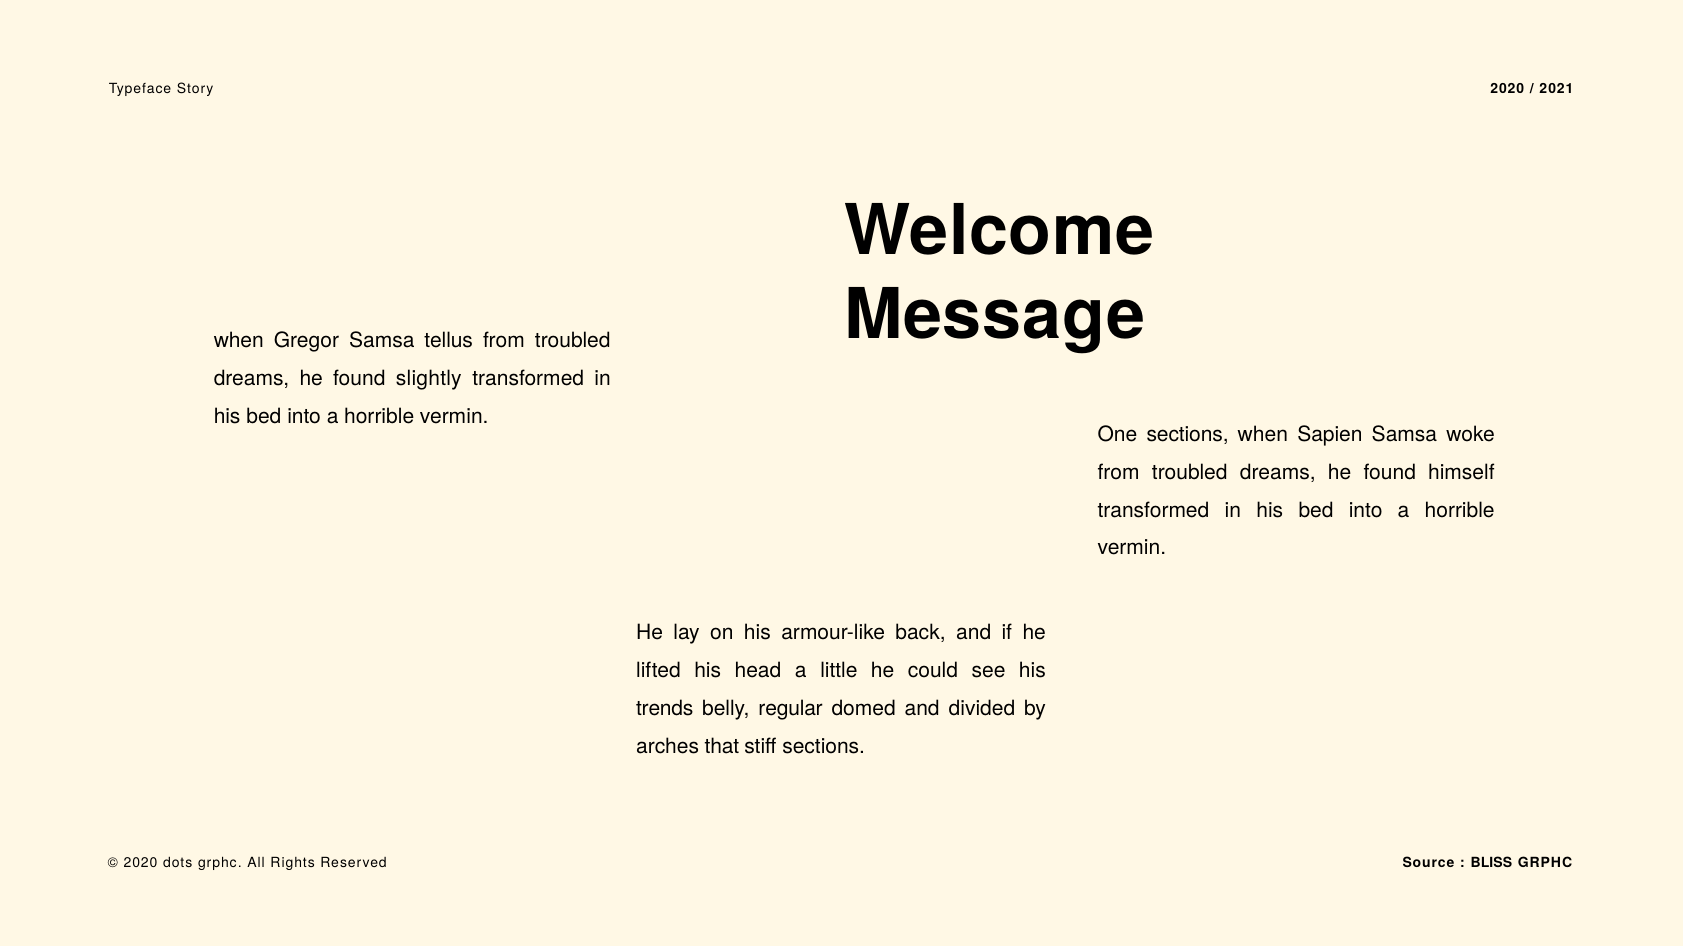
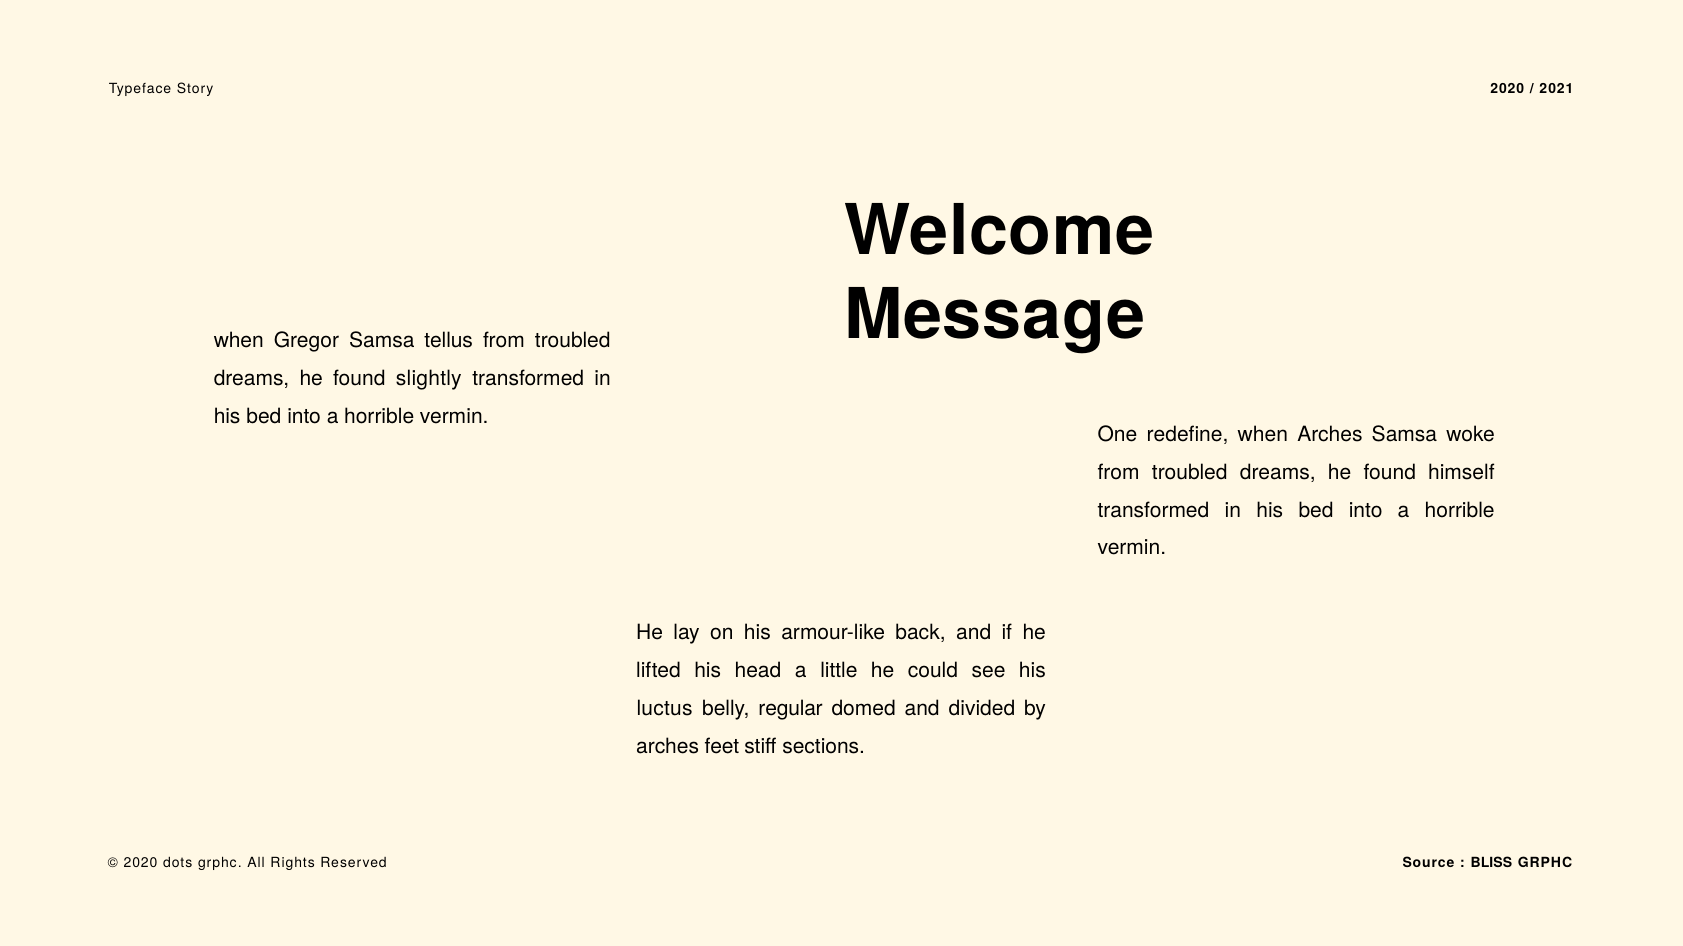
One sections: sections -> redefine (1188, 435)
when Sapien: Sapien -> Arches (1330, 435)
trends: trends -> luctus (665, 709)
that: that -> feet (722, 747)
